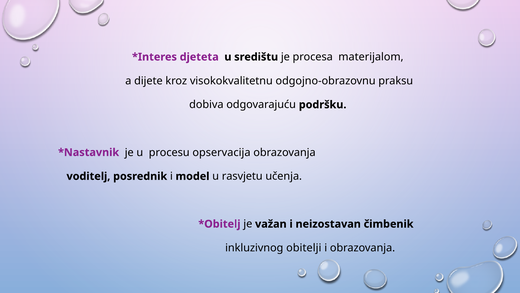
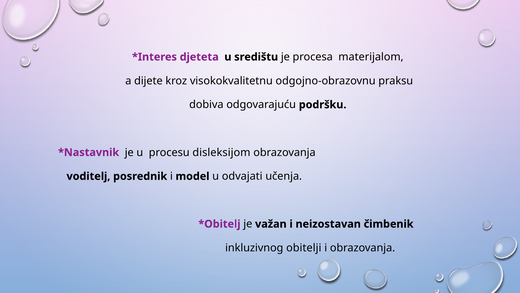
opservacija: opservacija -> disleksijom (221, 152)
rasvjetu: rasvjetu -> odvajati (242, 176)
